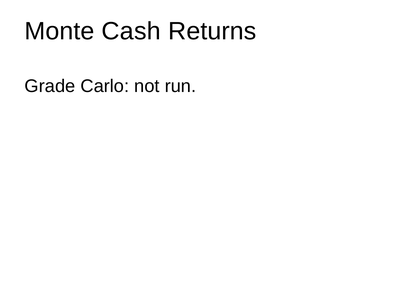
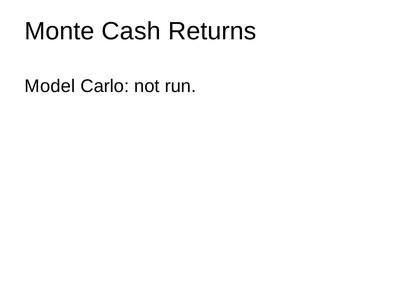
Grade: Grade -> Model (50, 86)
